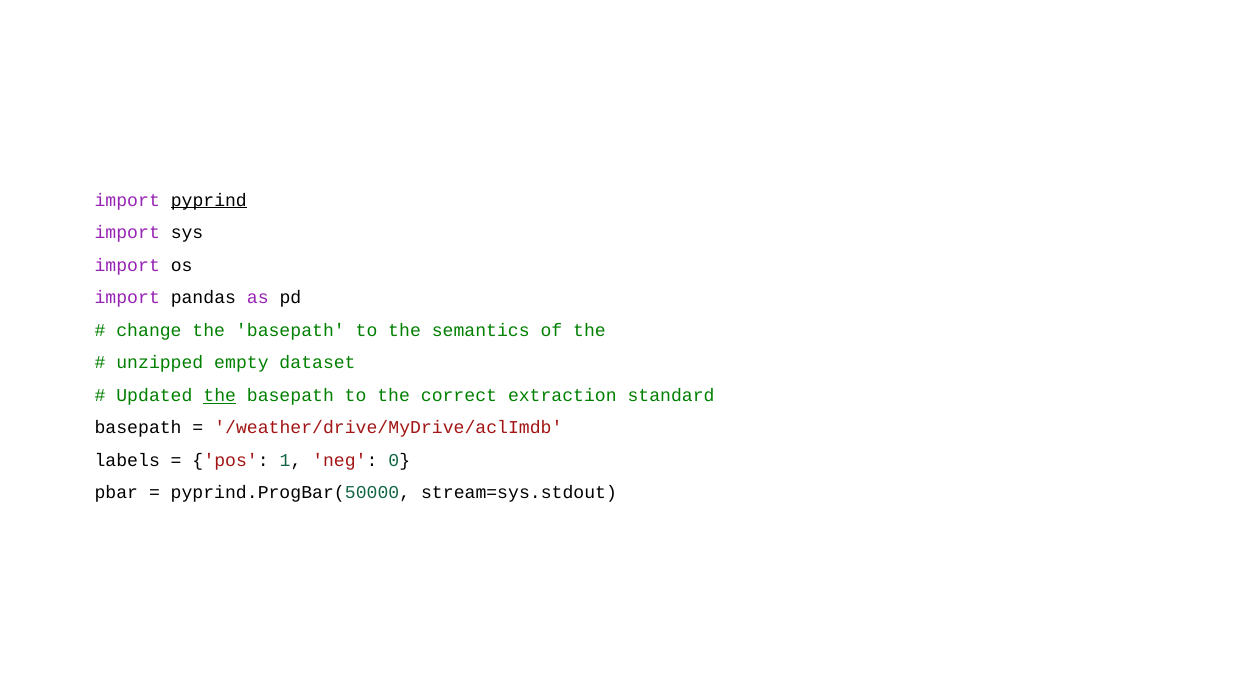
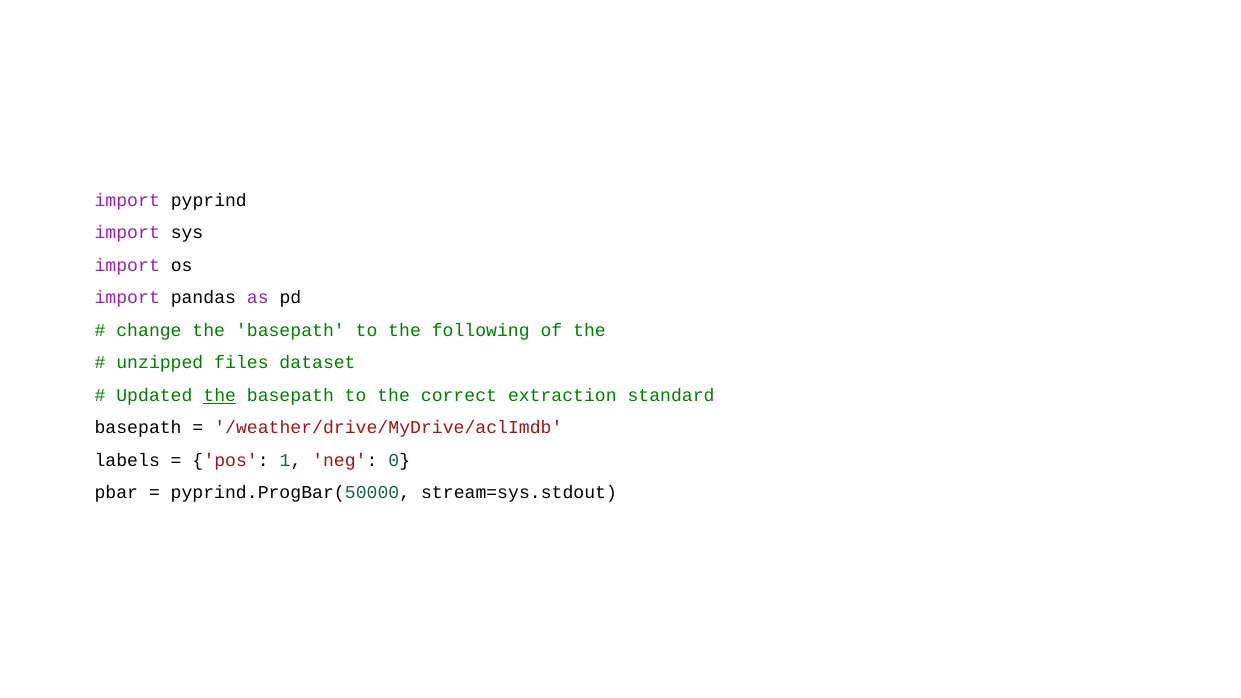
pyprind underline: present -> none (209, 200)
semantics: semantics -> following (481, 330)
empty: empty -> files (241, 363)
